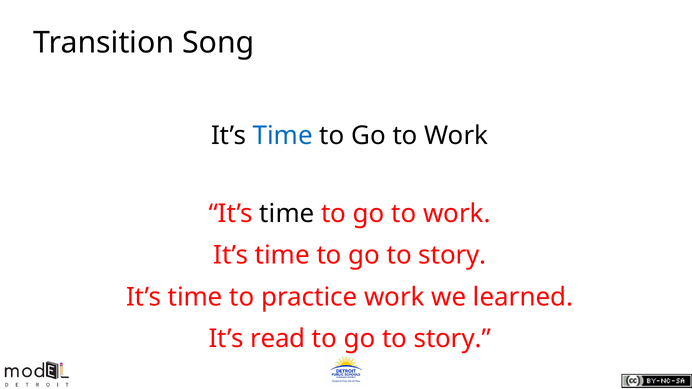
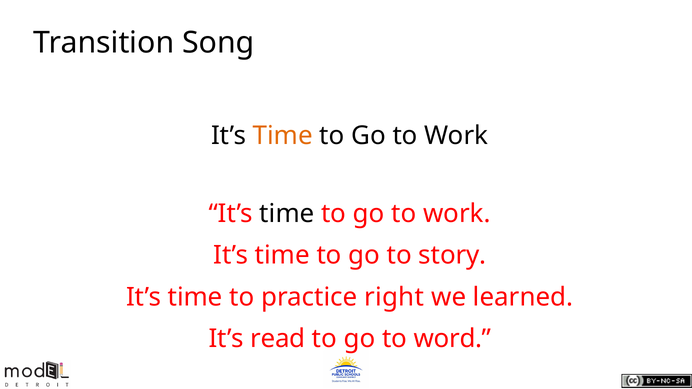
Time colour: blue -> orange (283, 136)
practice work: work -> right (394, 297)
story: story -> word (452, 339)
